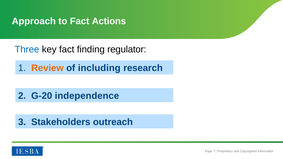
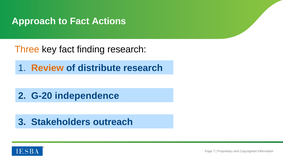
Three colour: blue -> orange (27, 49)
finding regulator: regulator -> research (127, 49)
including: including -> distribute (99, 68)
